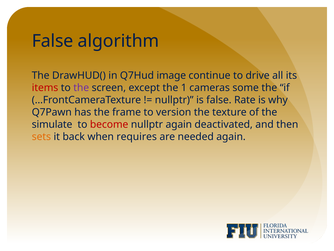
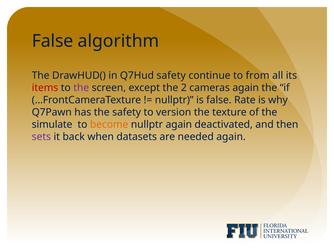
Q7Hud image: image -> safety (171, 75)
drive: drive -> from (258, 75)
1: 1 -> 2 (184, 88)
cameras some: some -> again (246, 88)
the frame: frame -> safety (127, 112)
become colour: red -> orange (109, 124)
sets colour: orange -> purple (41, 137)
requires: requires -> datasets (137, 137)
